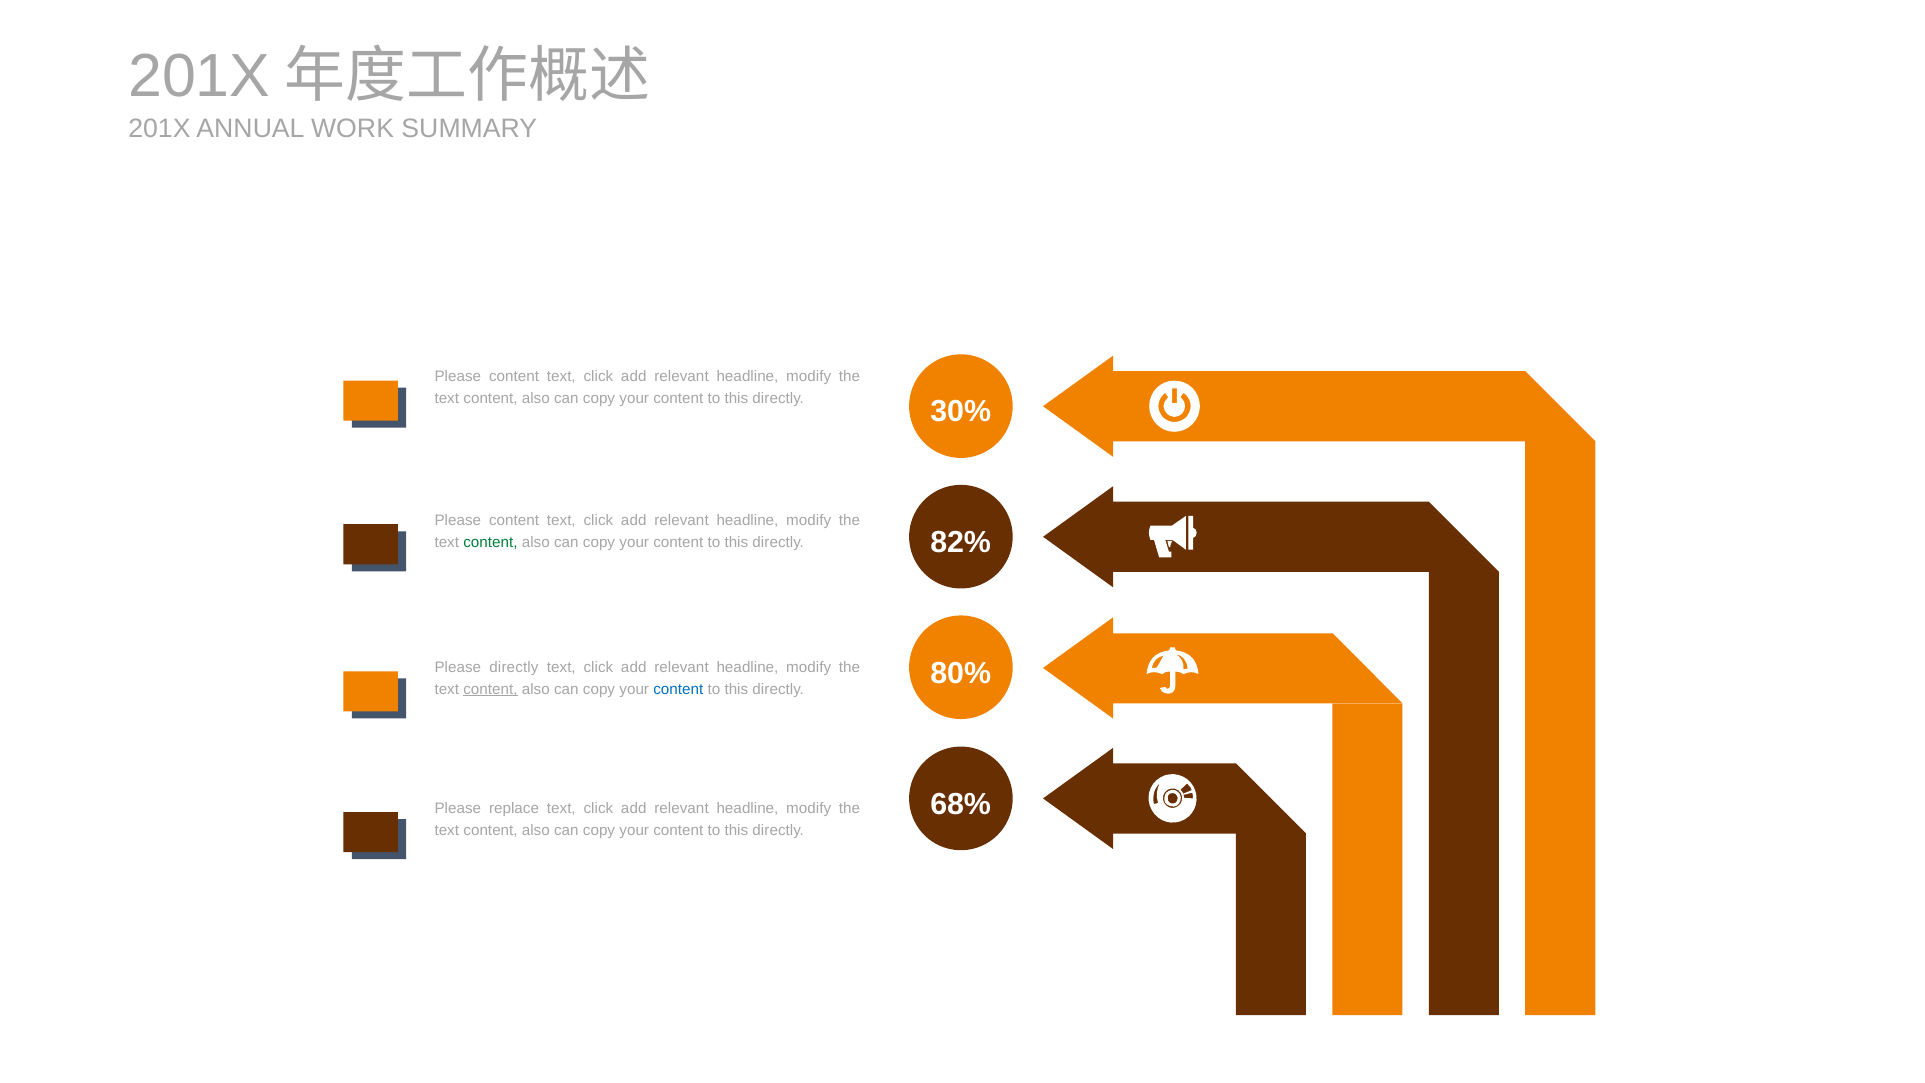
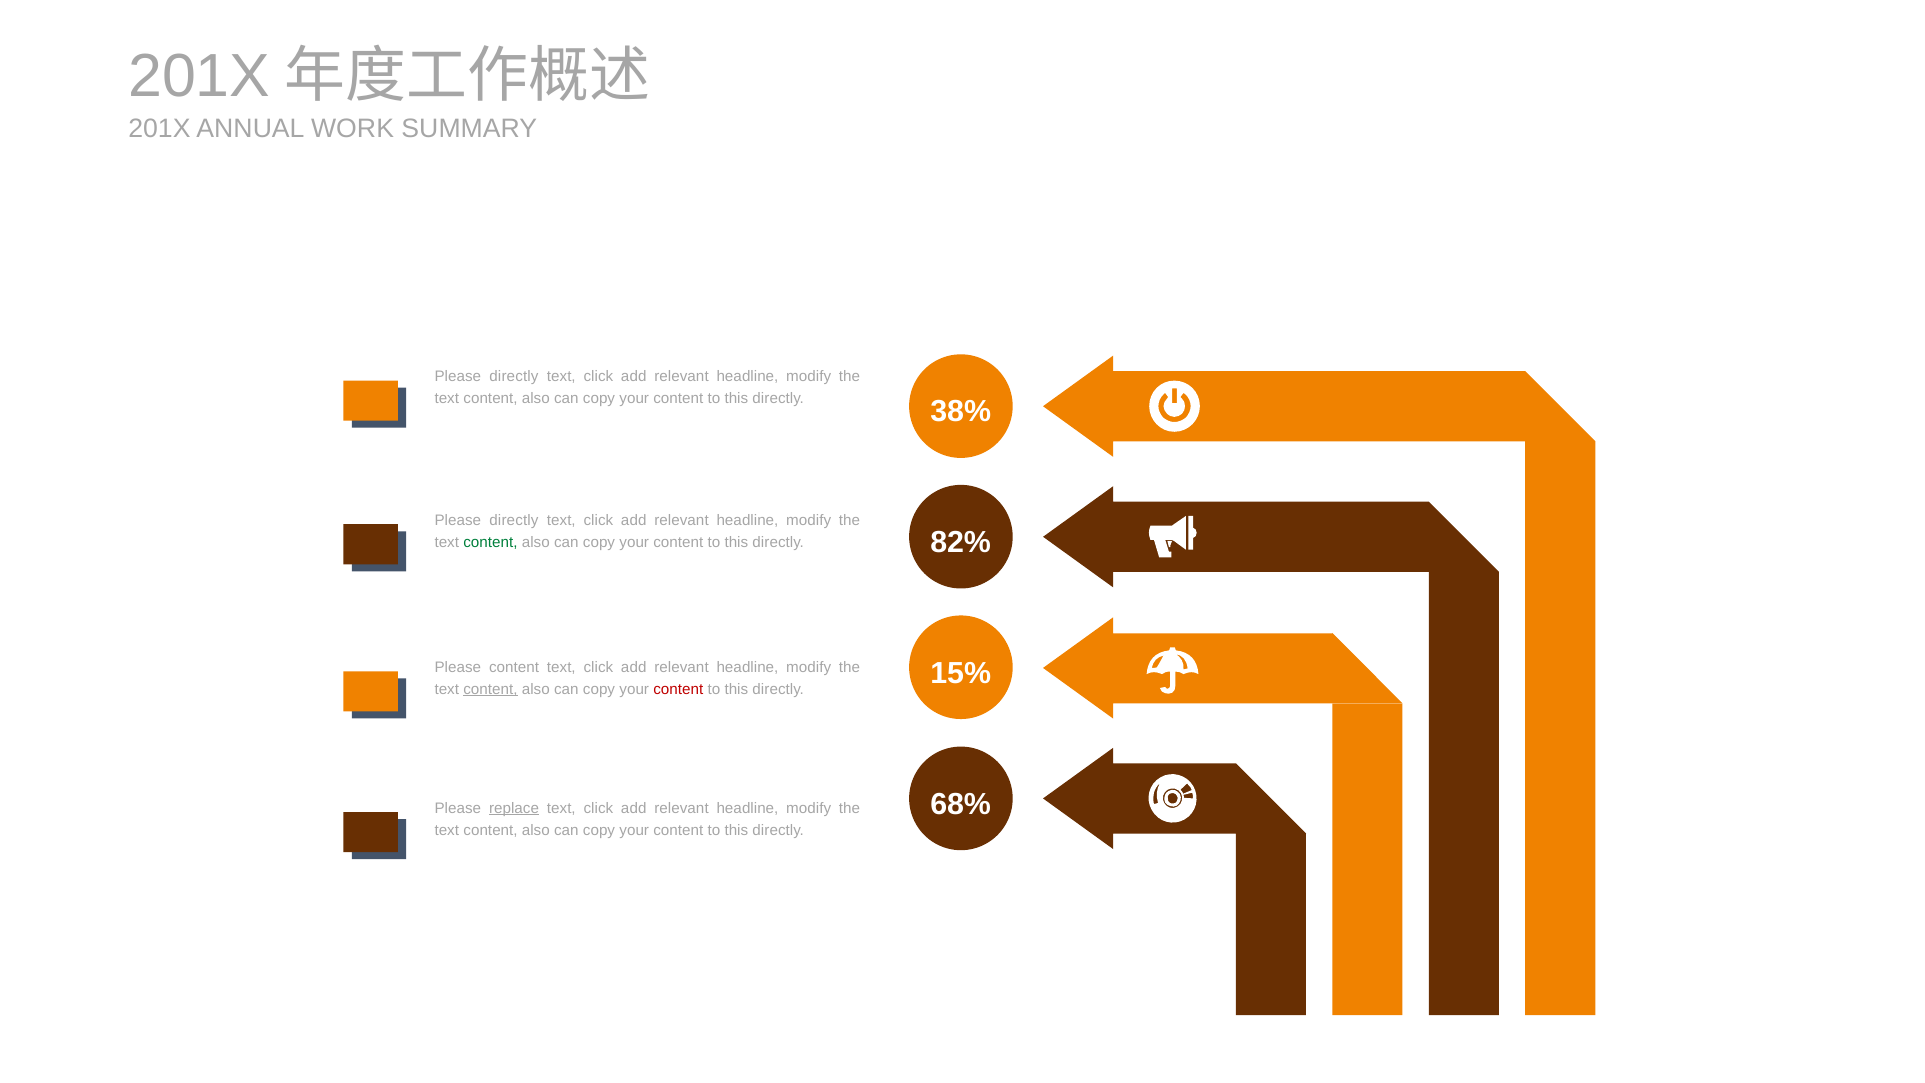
content: content -> directly (514, 377)
30%: 30% -> 38% (961, 412)
content: content -> directly (514, 520)
80%: 80% -> 15% (961, 673)
Please directly: directly -> content (514, 667)
content colour: blue -> red (678, 689)
replace underline: none -> present (514, 808)
